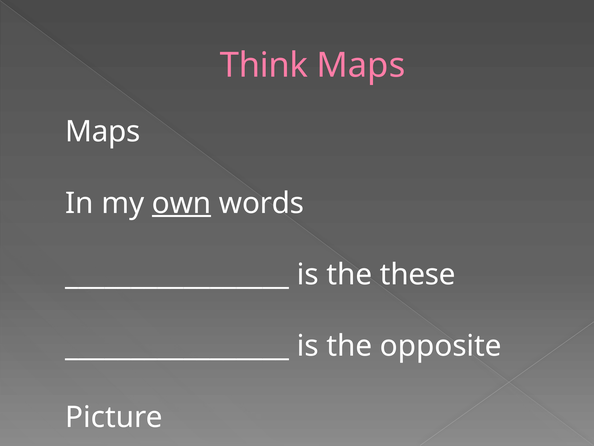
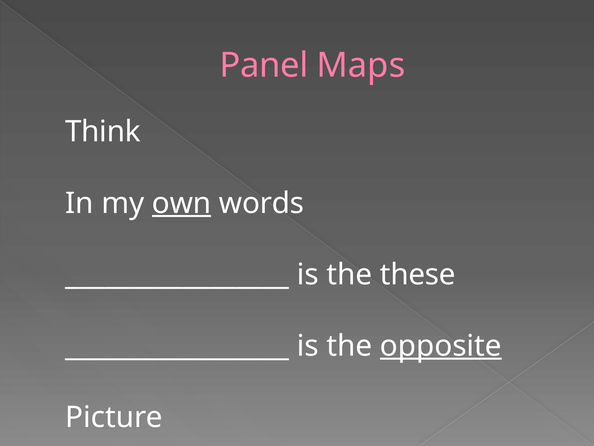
Think: Think -> Panel (264, 65)
Maps: Maps -> Think (103, 132)
opposite underline: none -> present (441, 346)
